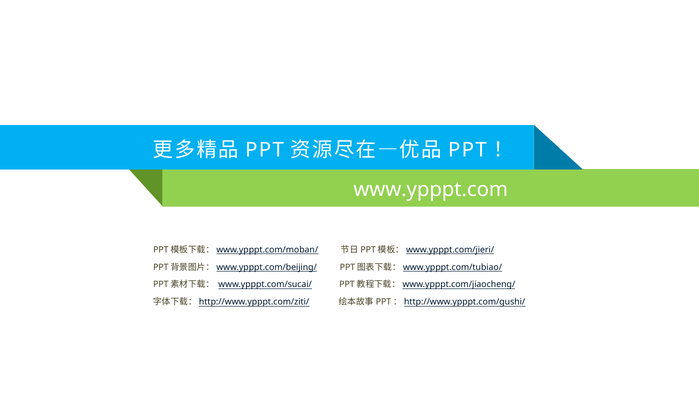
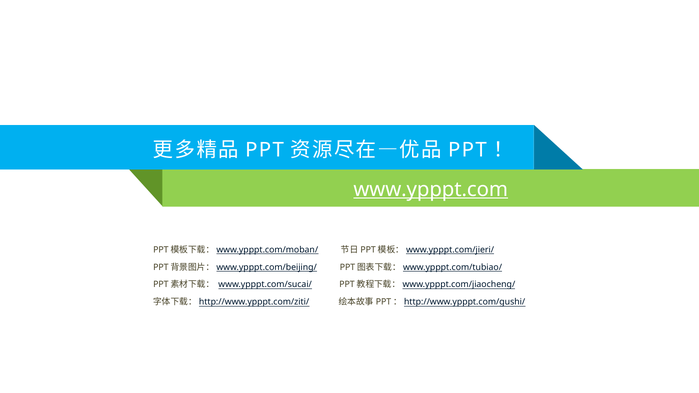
www.ypppt.com underline: none -> present (431, 189)
